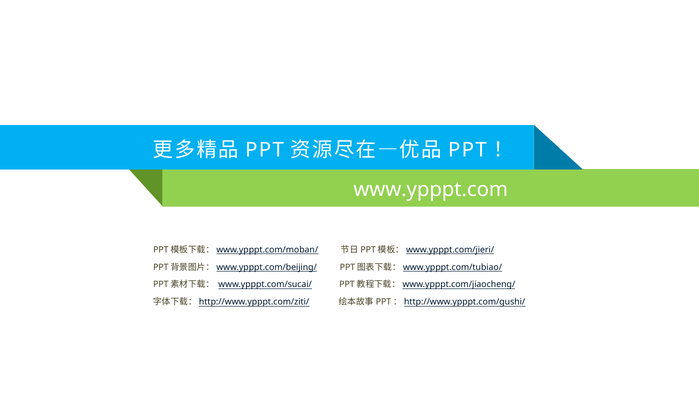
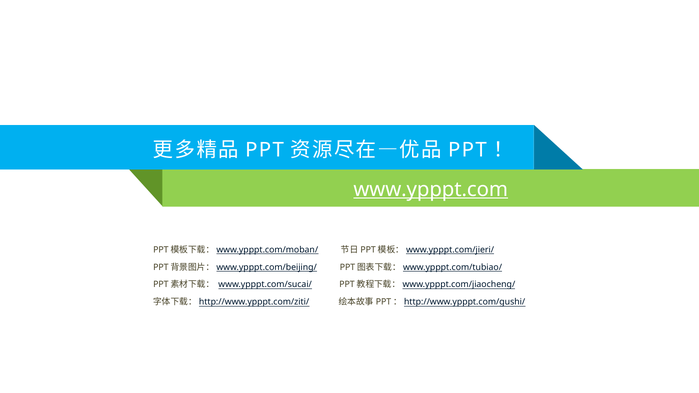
www.ypppt.com underline: none -> present (431, 189)
